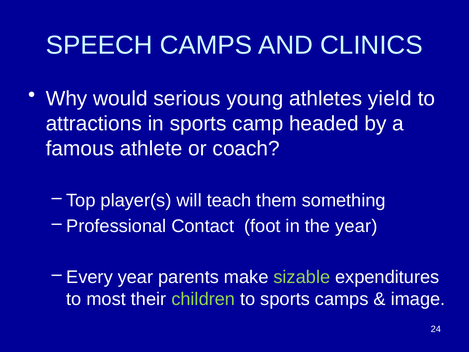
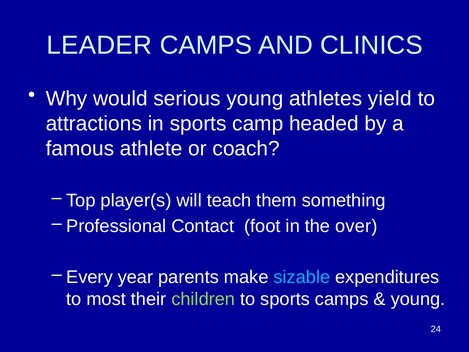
SPEECH: SPEECH -> LEADER (99, 45)
the year: year -> over (356, 226)
sizable colour: light green -> light blue (302, 277)
image: image -> young (418, 299)
